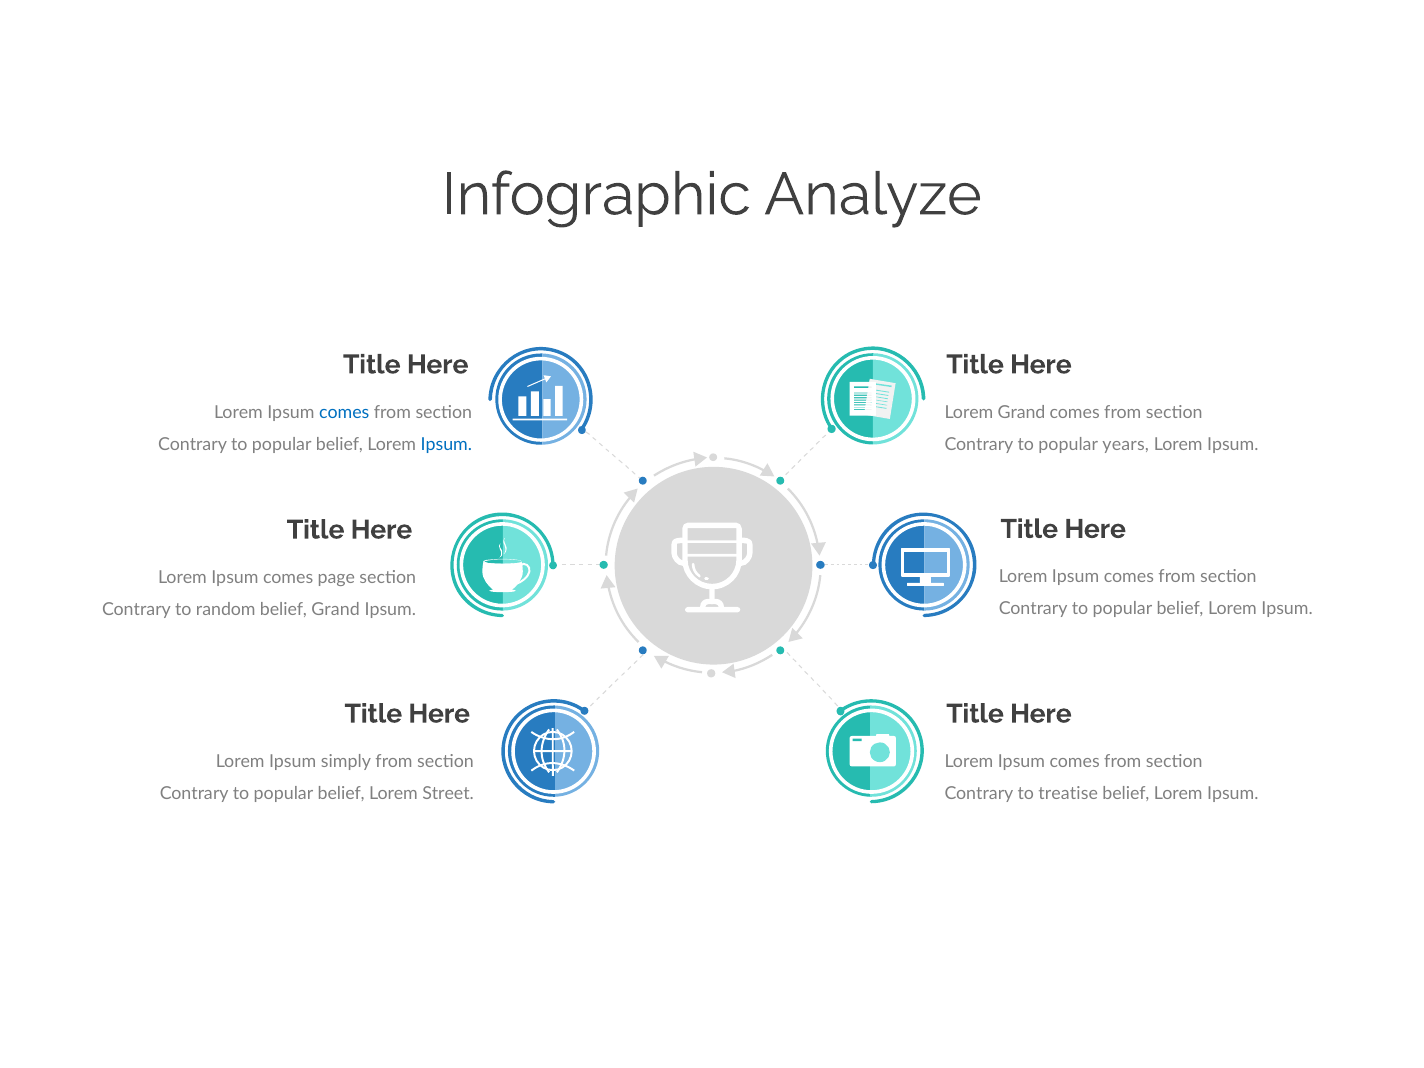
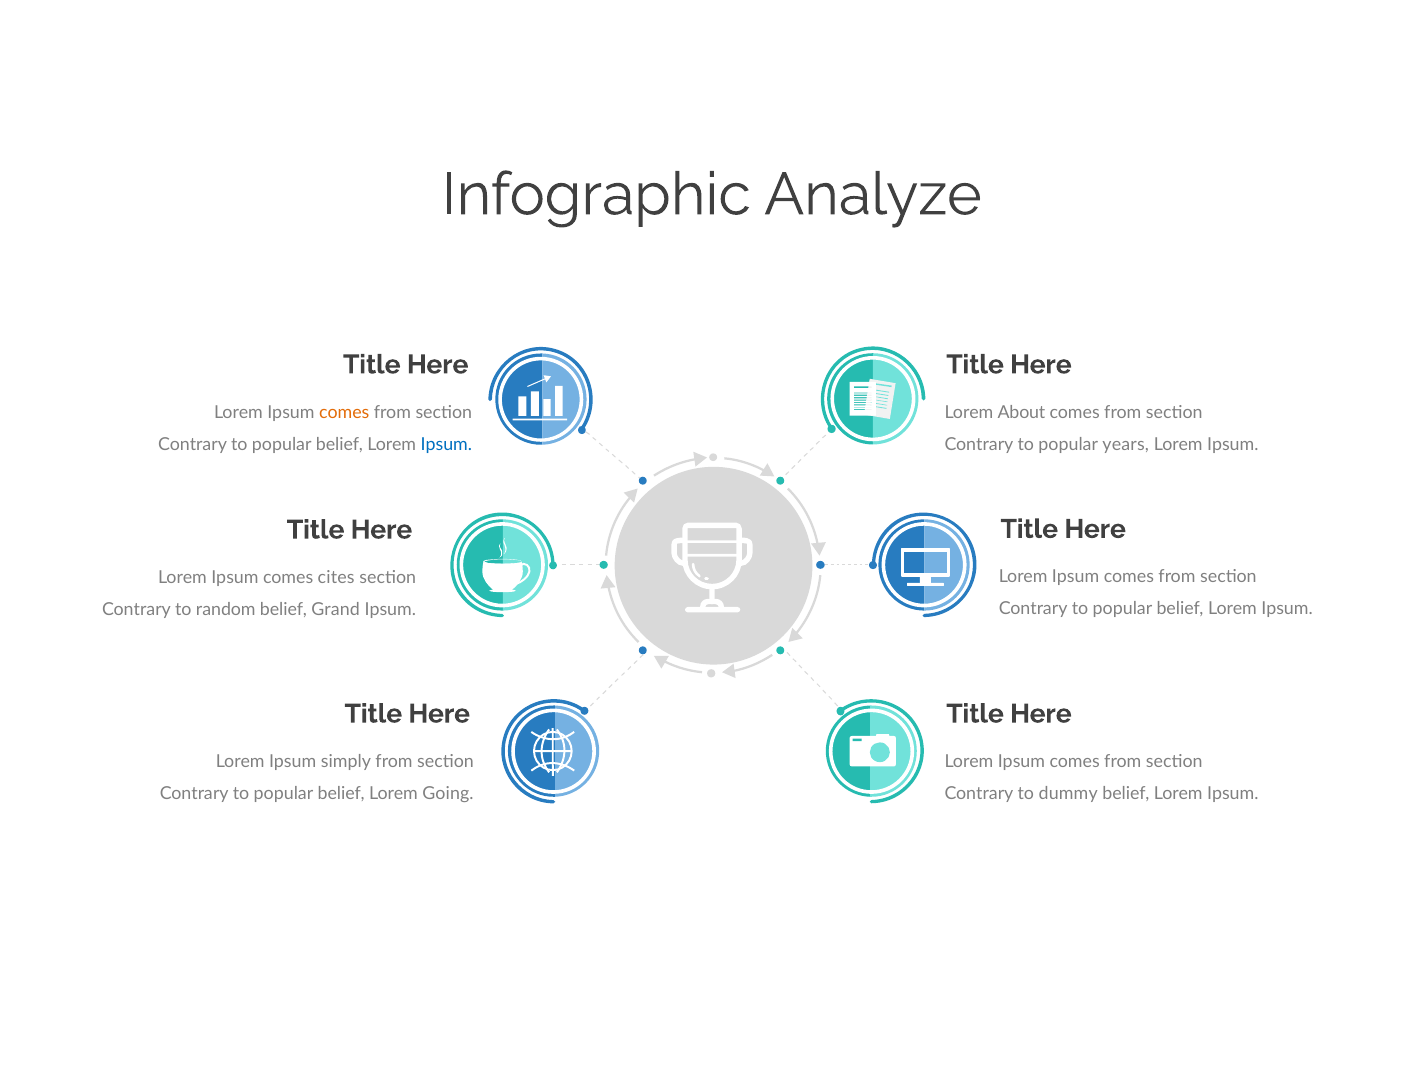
comes colour: blue -> orange (344, 412)
Lorem Grand: Grand -> About (1021, 412)
page: page -> cites (336, 578)
Street: Street -> Going (448, 794)
treatise: treatise -> dummy (1068, 794)
